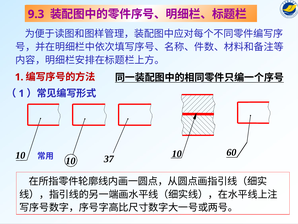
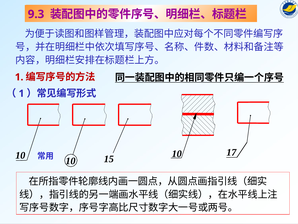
60: 60 -> 17 (231, 152)
37: 37 -> 15 (109, 159)
